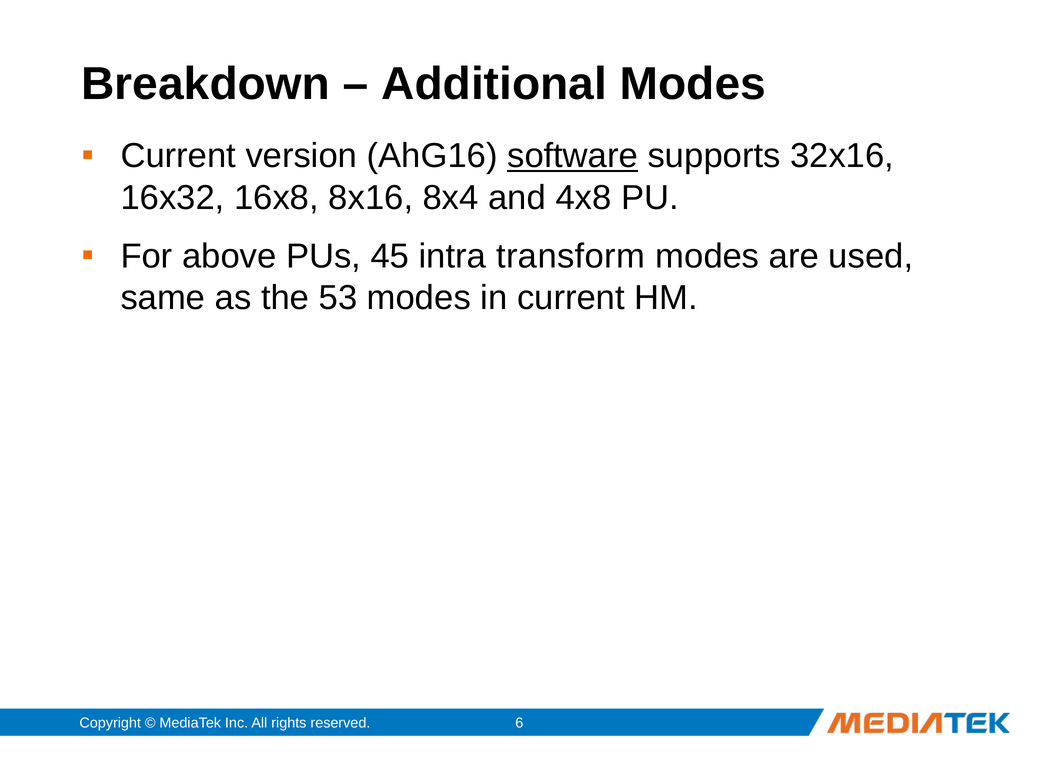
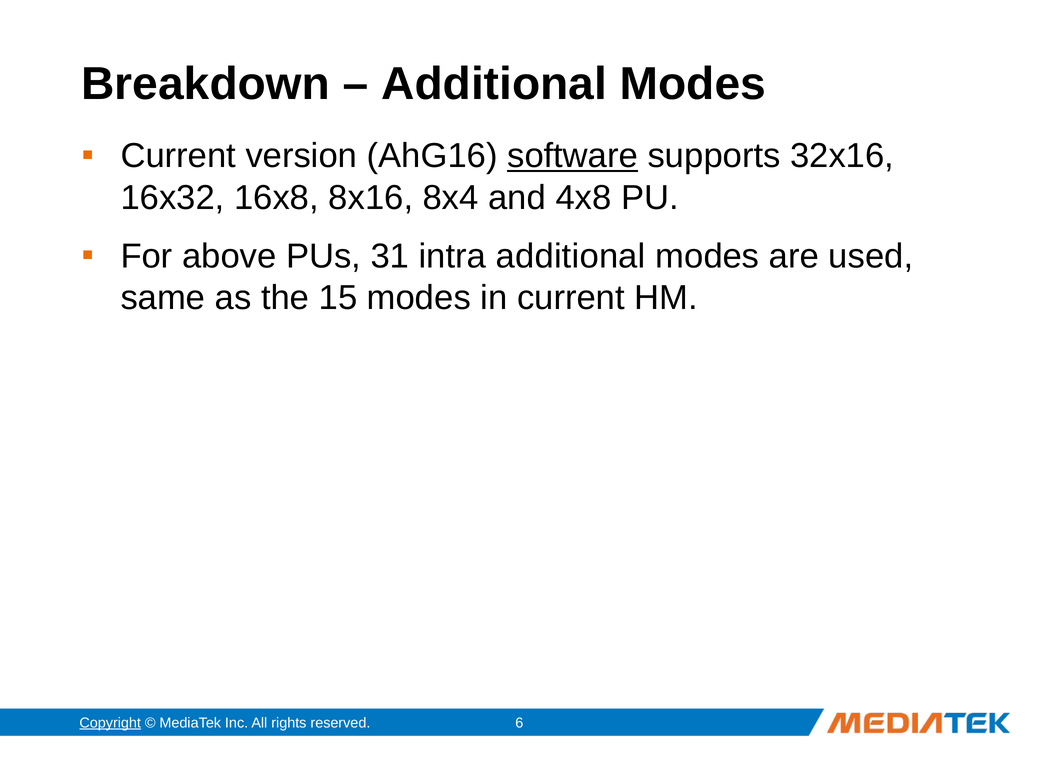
45: 45 -> 31 (390, 257)
intra transform: transform -> additional (571, 257)
53: 53 -> 15 (338, 298)
Copyright underline: none -> present (110, 723)
